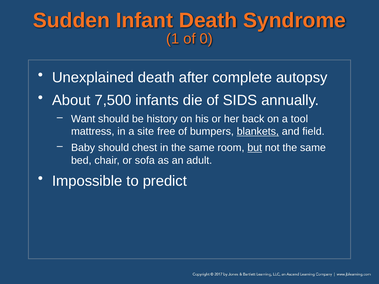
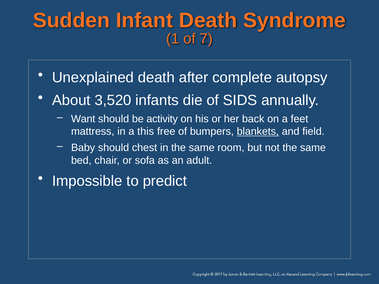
0: 0 -> 7 (206, 39)
7,500: 7,500 -> 3,520 (113, 100)
history: history -> activity (162, 119)
tool: tool -> feet (299, 119)
site: site -> this (146, 132)
but underline: present -> none (255, 148)
